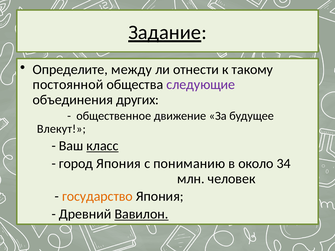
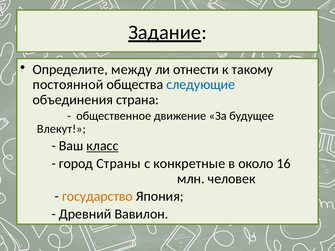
следующие colour: purple -> blue (201, 85)
других: других -> страна (138, 100)
город Япония: Япония -> Страны (119, 164)
пониманию: пониманию -> конкретные (189, 164)
34: 34 -> 16 (284, 164)
Вавилон underline: present -> none (141, 214)
